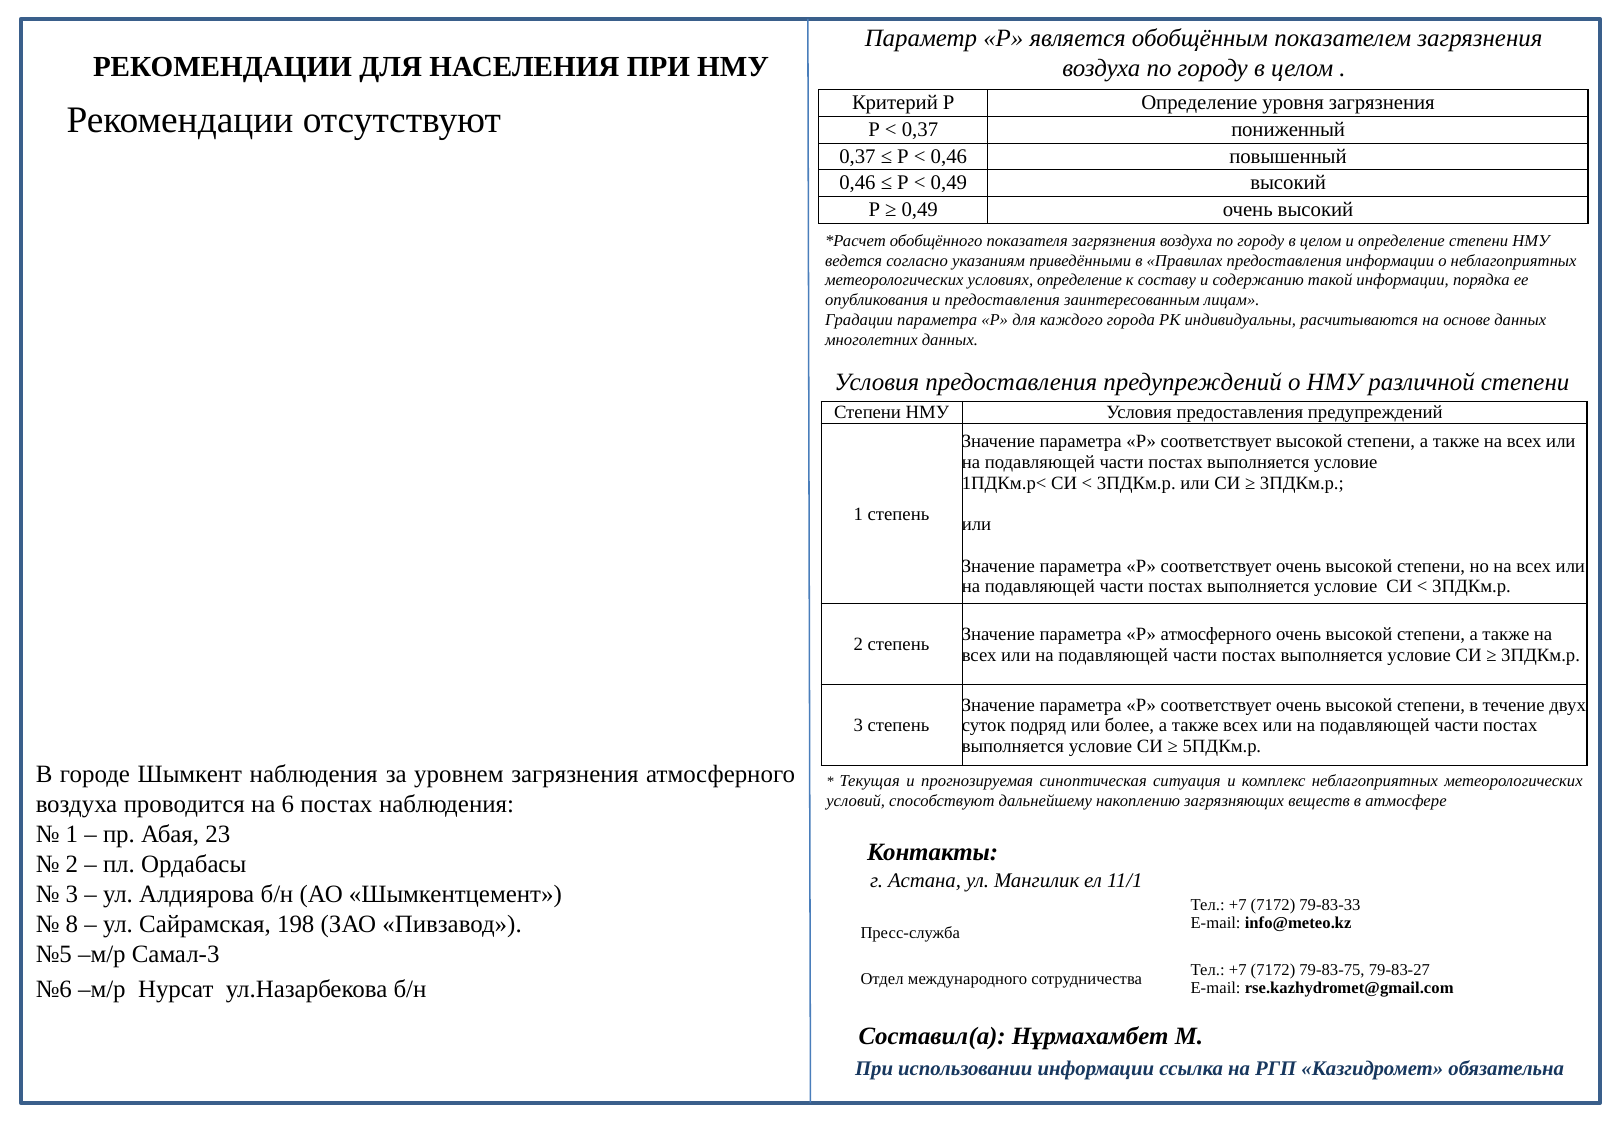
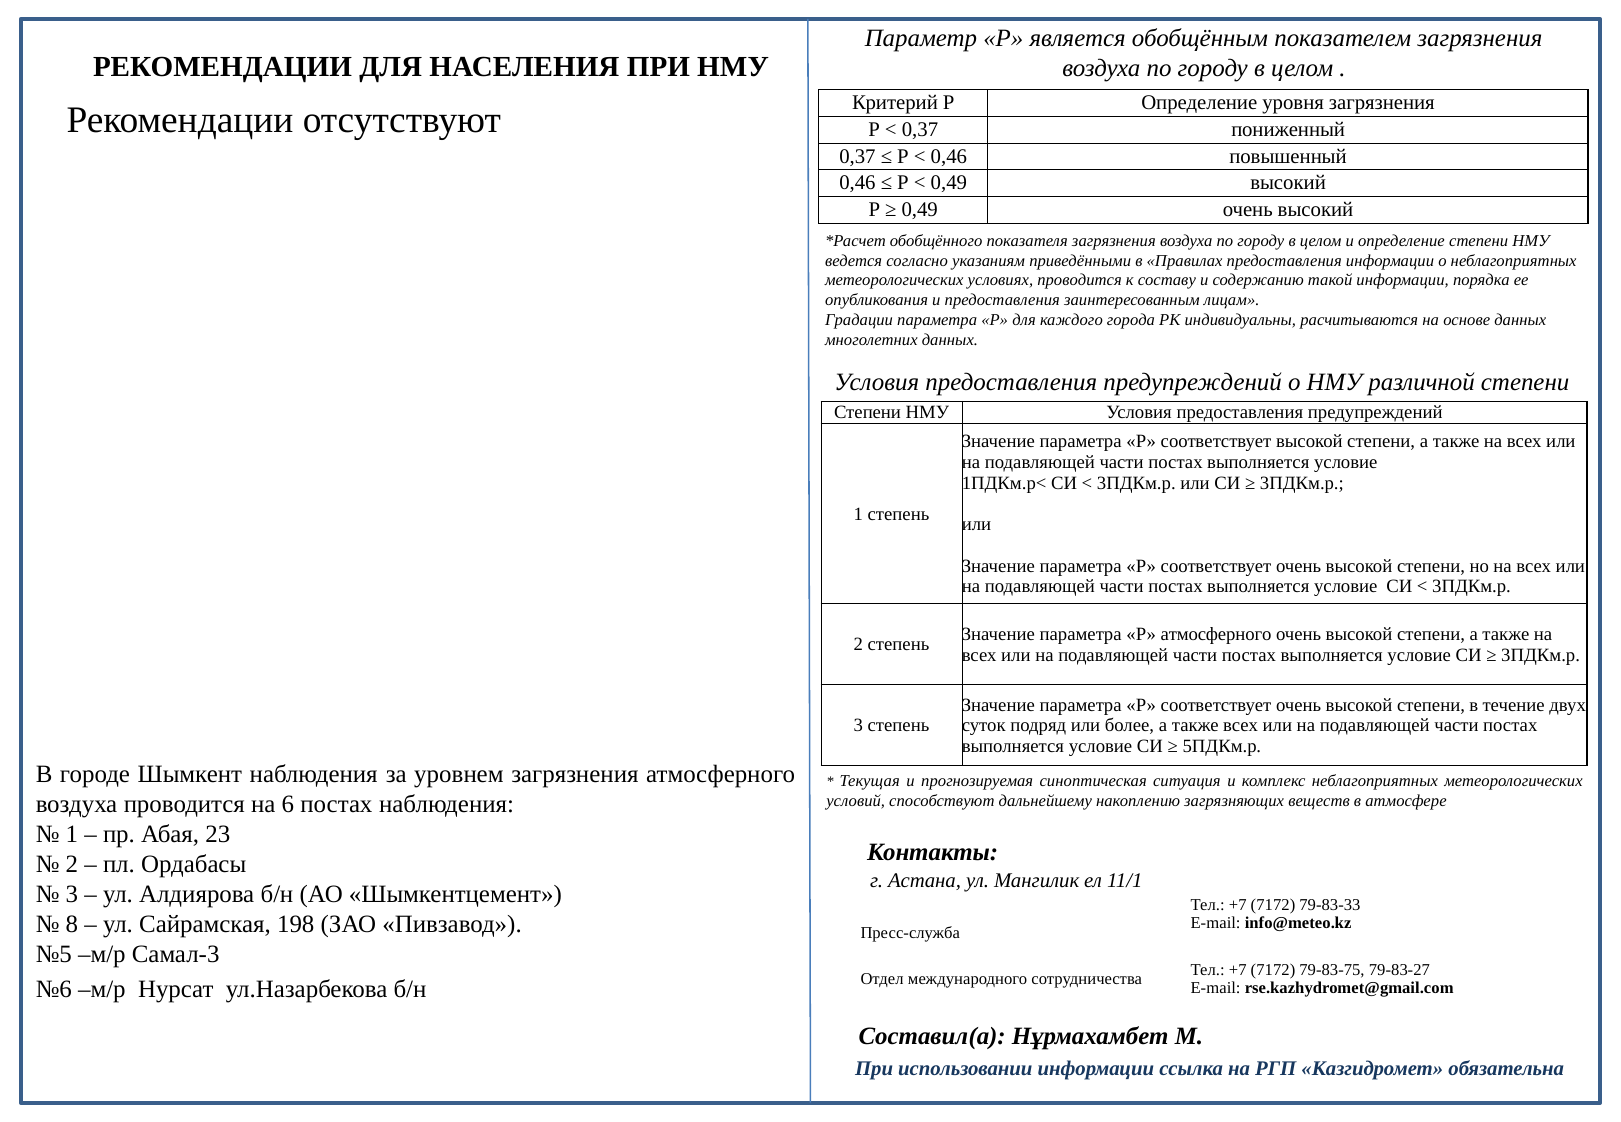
условиях определение: определение -> проводится (1080, 281)
